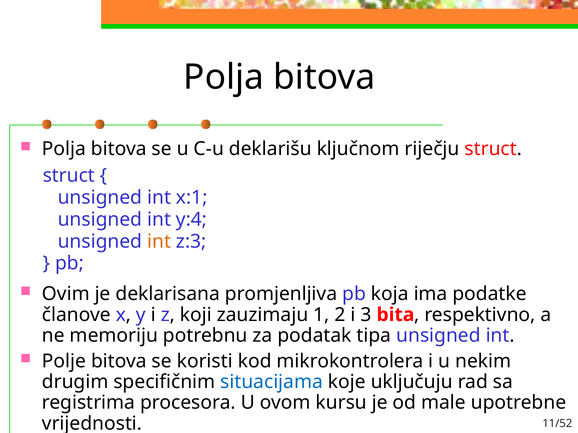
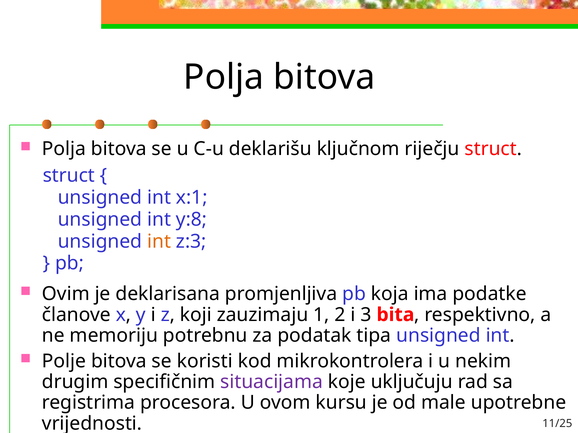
y:4: y:4 -> y:8 (192, 220)
situacijama colour: blue -> purple (272, 382)
11/52: 11/52 -> 11/25 (557, 424)
